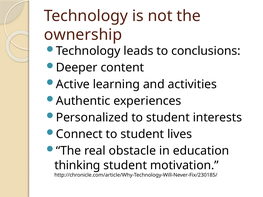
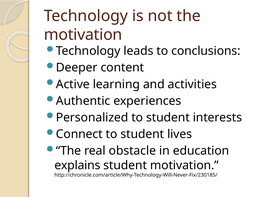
ownership: ownership -> motivation (83, 35)
thinking: thinking -> explains (77, 165)
